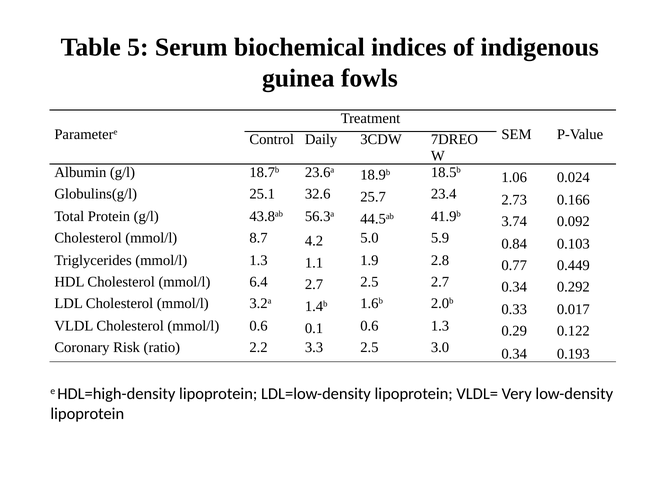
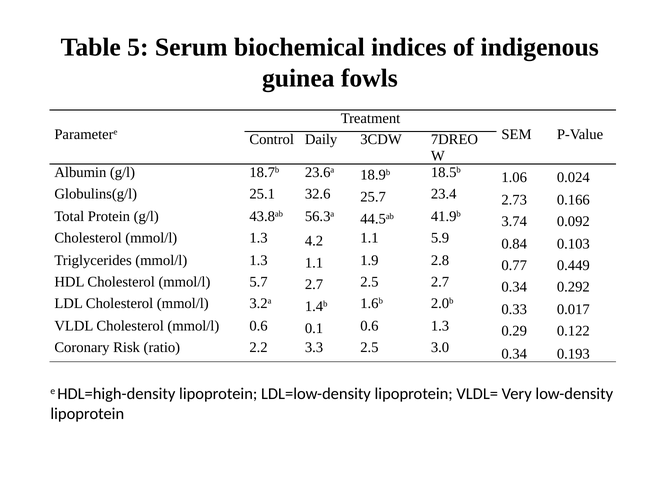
Cholesterol mmol/l 8.7: 8.7 -> 1.3 (259, 238)
4.2 5.0: 5.0 -> 1.1 (369, 238)
6.4: 6.4 -> 5.7 (259, 282)
